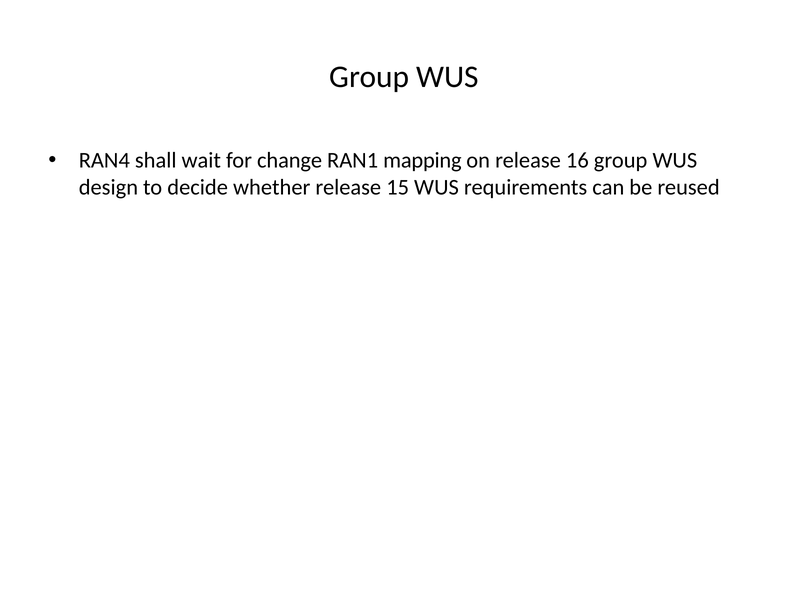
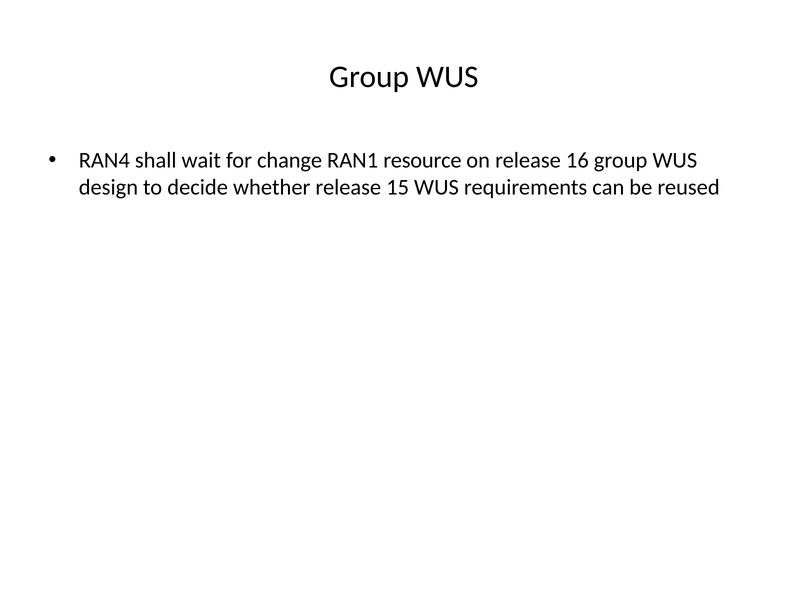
mapping: mapping -> resource (422, 160)
